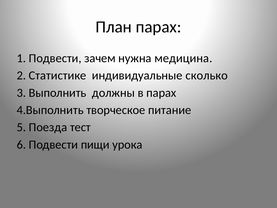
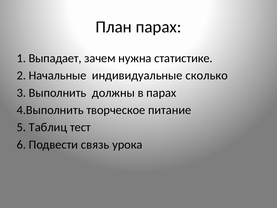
1 Подвести: Подвести -> Выпадает (55, 58)
медицина: медицина -> статистике (183, 58)
Статистике: Статистике -> Начальные (58, 75)
Поезда: Поезда -> Таблиц (48, 127)
пищи: пищи -> связь (95, 144)
